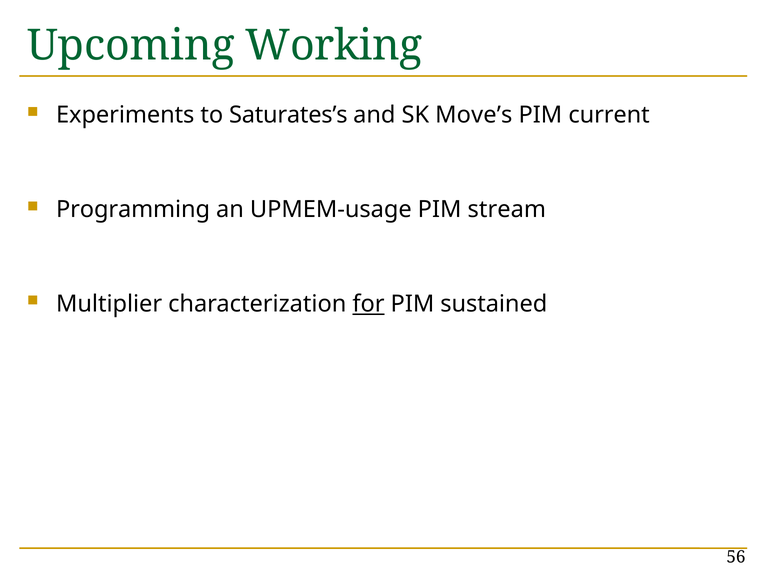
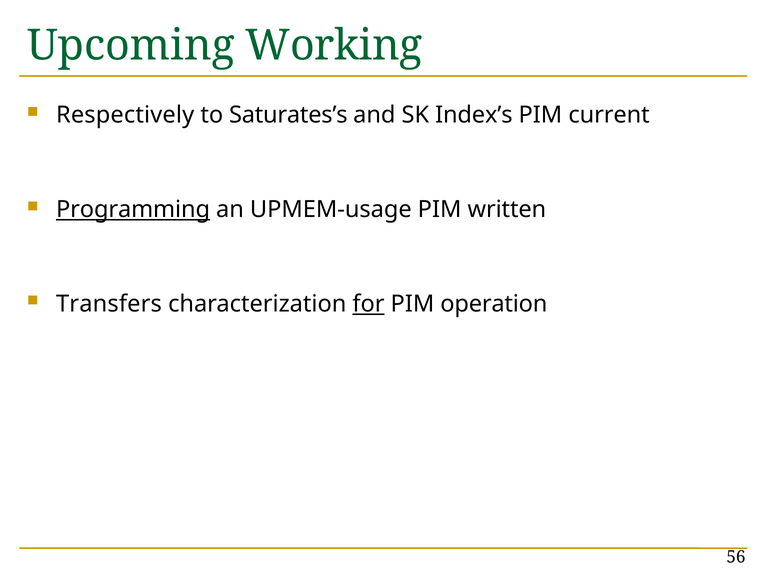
Experiments: Experiments -> Respectively (125, 115)
Move’s: Move’s -> Index’s (474, 115)
Programming underline: none -> present (133, 209)
stream: stream -> written (507, 209)
Multiplier: Multiplier -> Transfers (109, 304)
sustained: sustained -> operation (494, 304)
